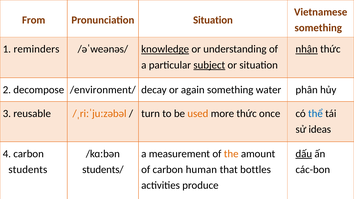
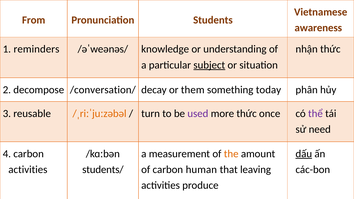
Pronunciation Situation: Situation -> Students (213, 20)
something: something -> awareness (318, 28)
knowledge underline: present -> none (165, 49)
nhận underline: present -> none (307, 49)
/environment/: /environment/ -> /conversation/ (103, 90)
again: again -> them (193, 90)
water: water -> today (268, 90)
used colour: orange -> purple (198, 114)
thể colour: blue -> purple (315, 114)
ideas: ideas -> need (320, 130)
students: students -> activities (28, 170)
bottles: bottles -> leaving (256, 170)
